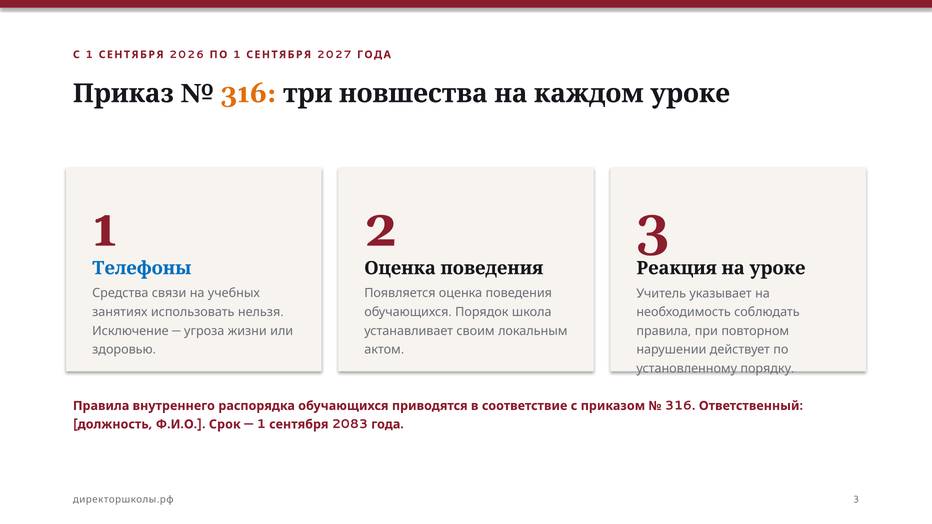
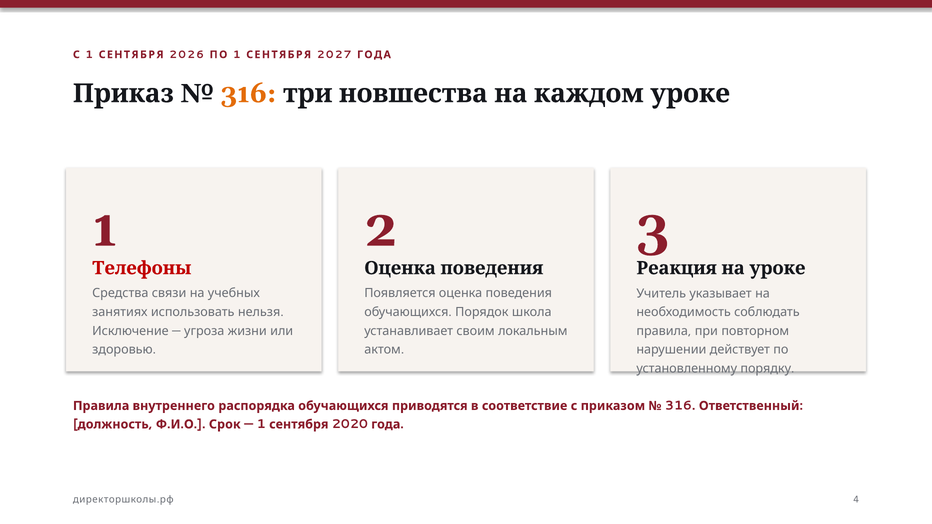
Телефоны colour: blue -> red (142, 268)
2083: 2083 -> 2020 (350, 424)
3: 3 -> 4 (856, 500)
